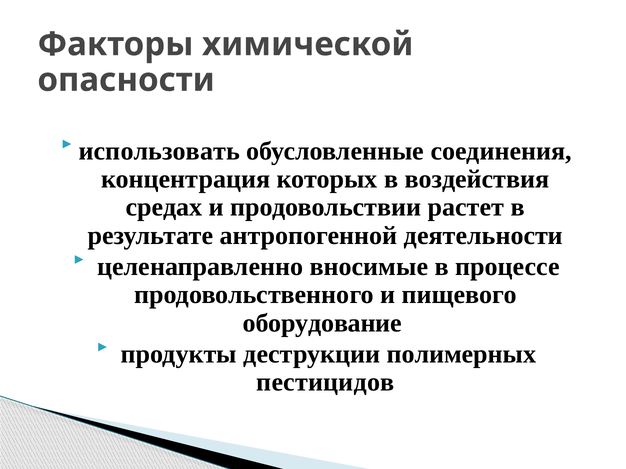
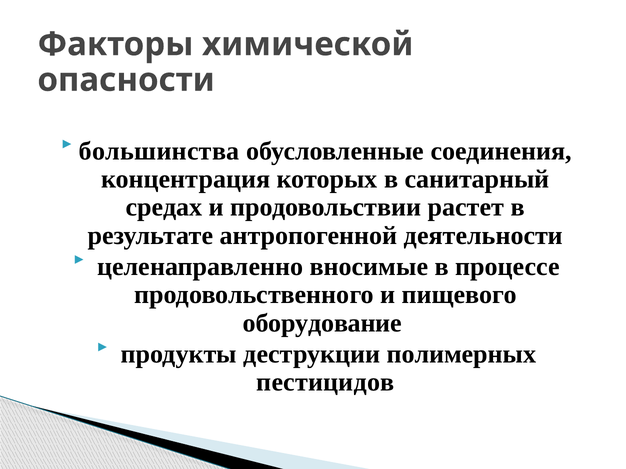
использовать: использовать -> большинства (159, 151)
воздействия: воздействия -> санитарный (477, 179)
